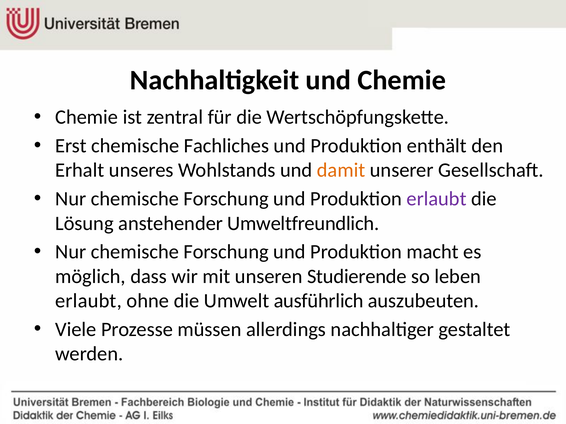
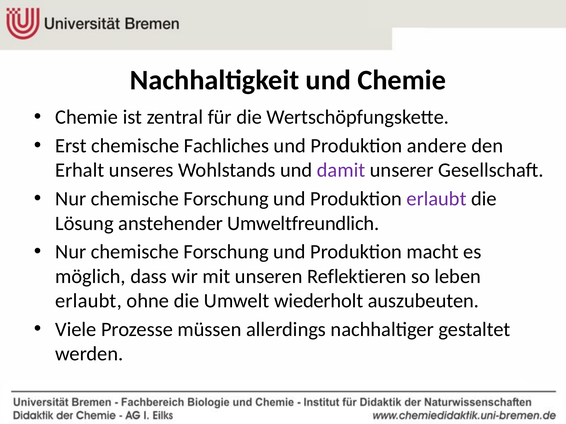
enthält: enthält -> andere (437, 146)
damit colour: orange -> purple (341, 170)
Studierende: Studierende -> Reflektieren (357, 277)
ausführlich: ausführlich -> wiederholt (319, 301)
